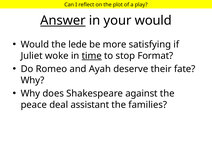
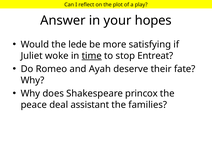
Answer underline: present -> none (63, 21)
your would: would -> hopes (153, 21)
Format: Format -> Entreat (155, 56)
against: against -> princox (141, 93)
